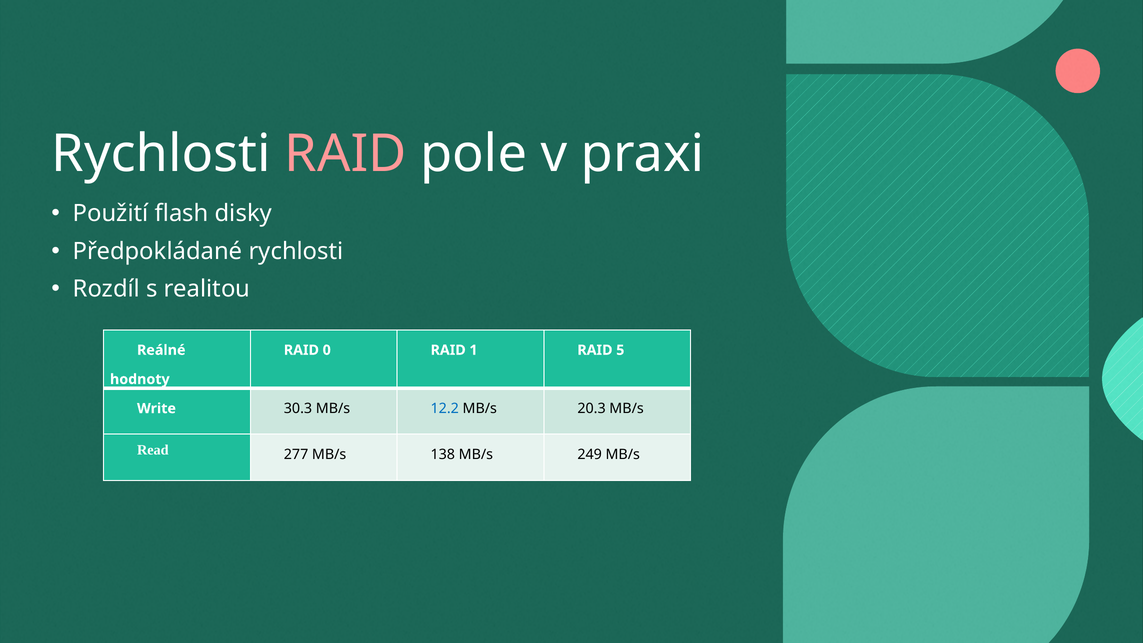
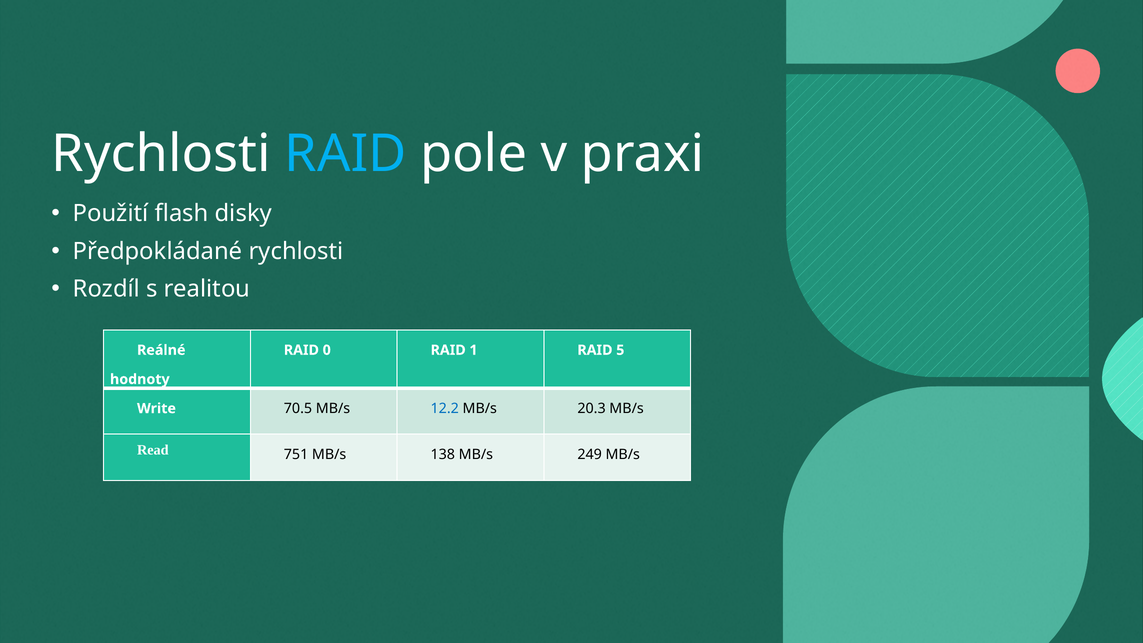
RAID colour: pink -> light blue (345, 154)
30.3: 30.3 -> 70.5 (298, 408)
277: 277 -> 751 (296, 454)
